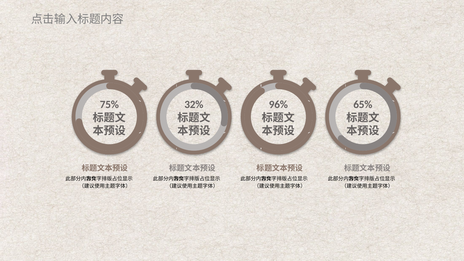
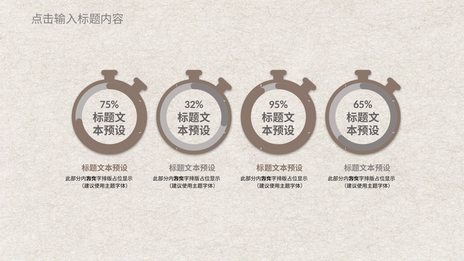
96%: 96% -> 95% (278, 105)
